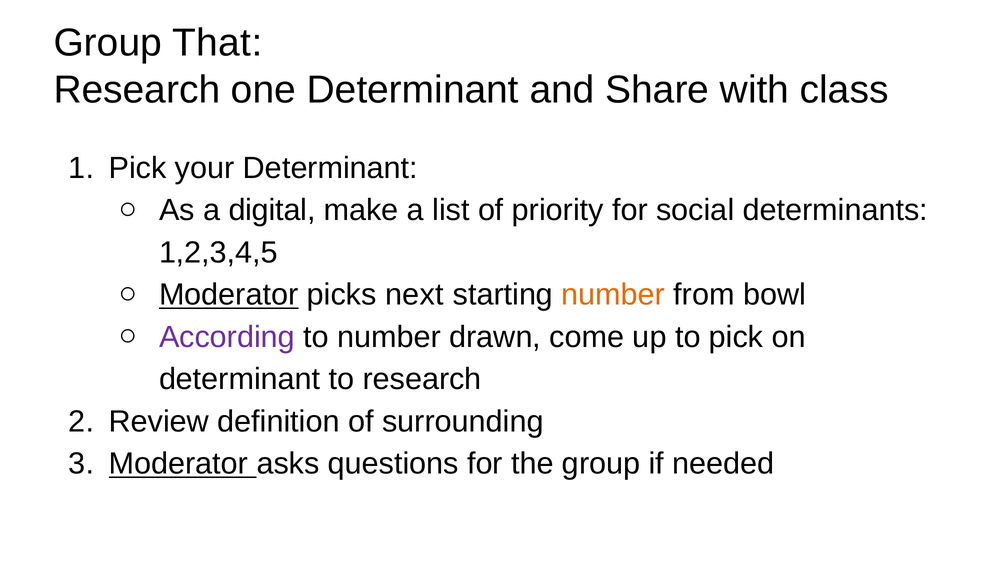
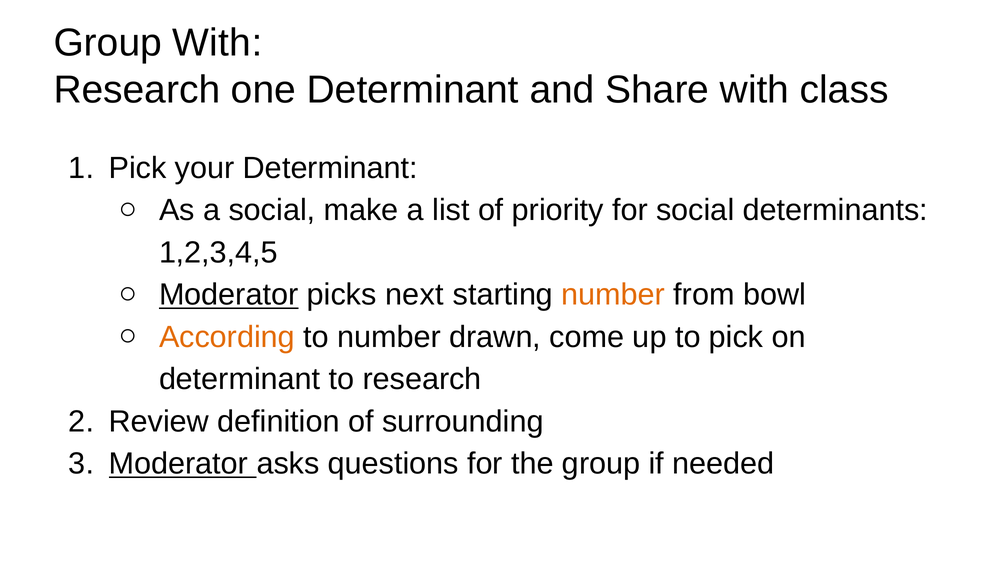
Group That: That -> With (217, 43)
a digital: digital -> social (272, 210)
According colour: purple -> orange (227, 337)
